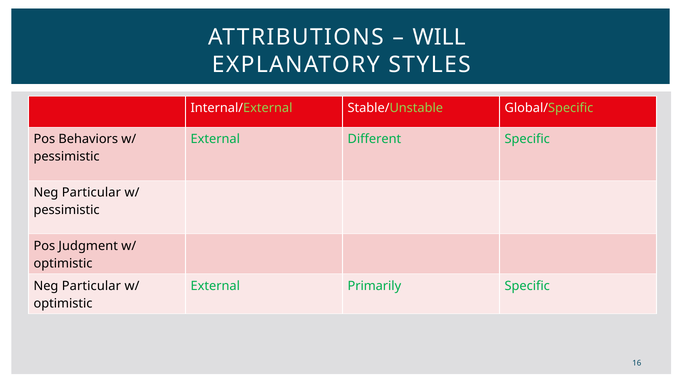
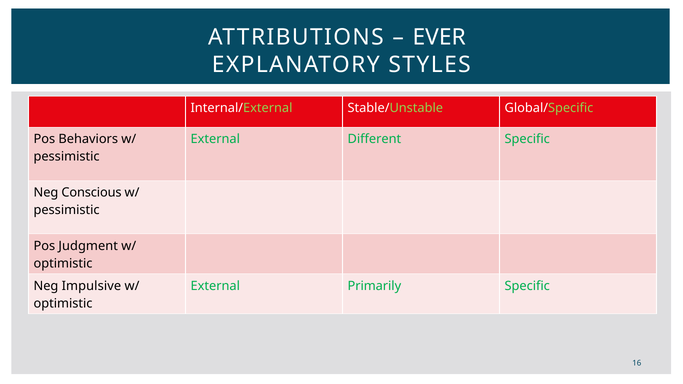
WILL: WILL -> EVER (439, 37)
Particular: Particular -> Conscious (92, 193)
Particular: Particular -> Impulsive (91, 286)
